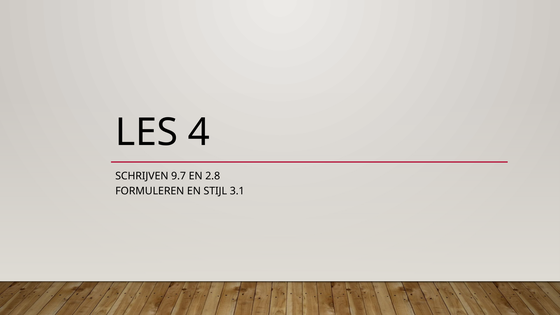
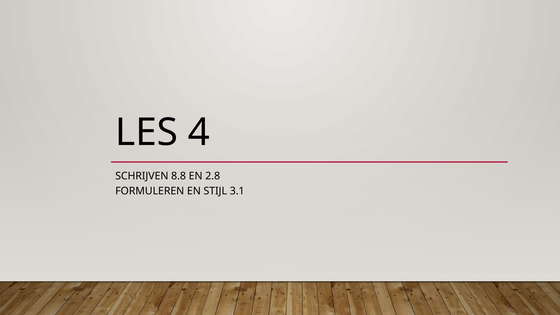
9.7: 9.7 -> 8.8 (179, 176)
